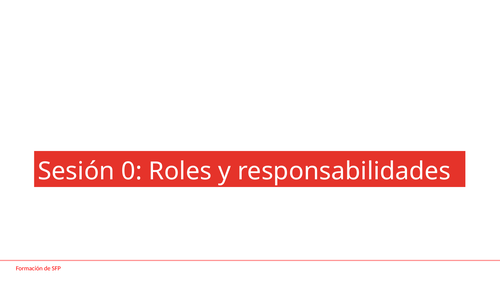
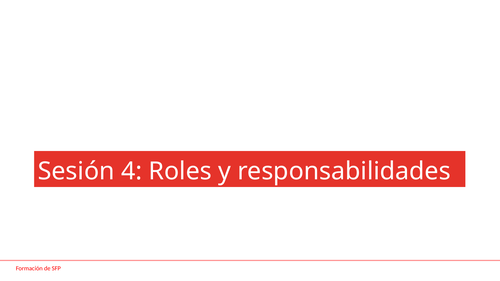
0: 0 -> 4 (132, 172)
